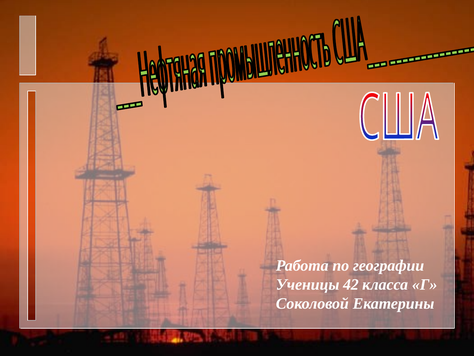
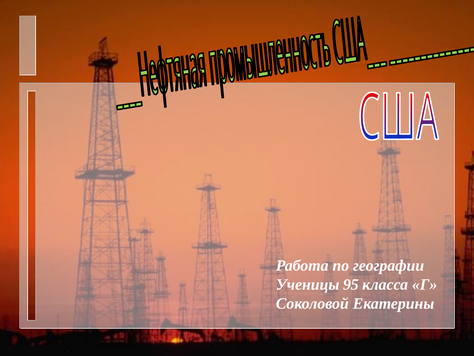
42: 42 -> 95 (351, 284)
